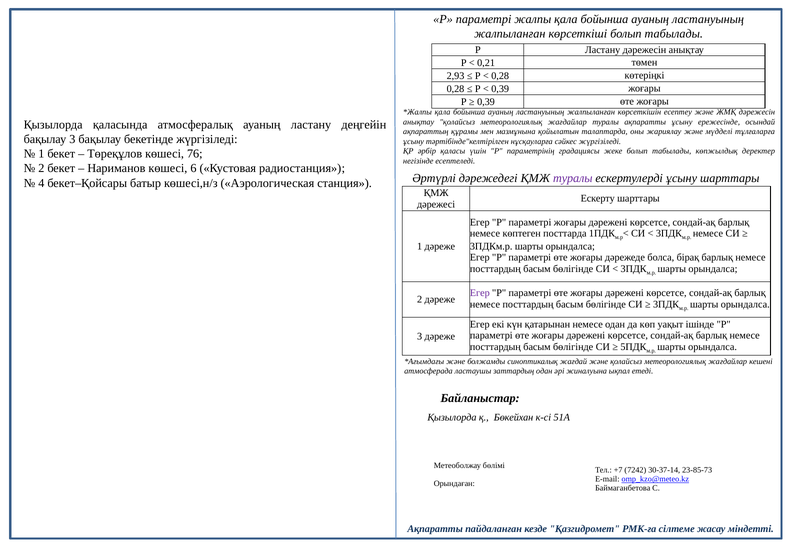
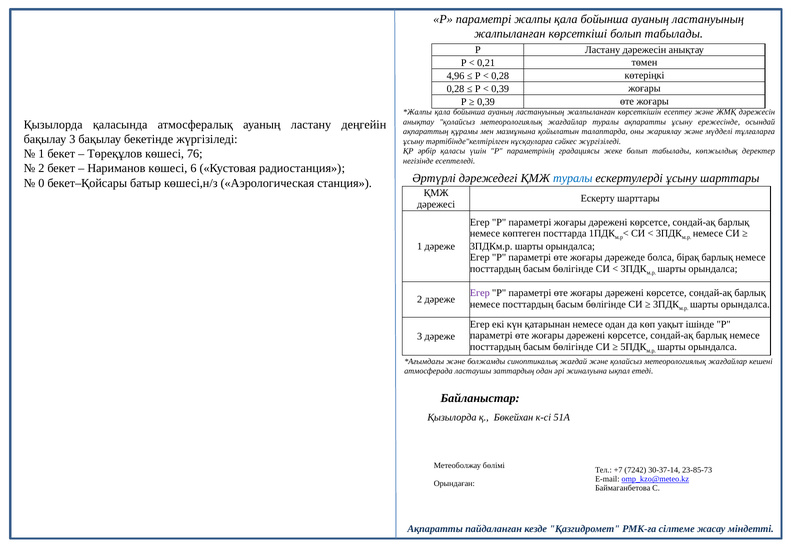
2,93: 2,93 -> 4,96 (456, 76)
туралы colour: purple -> blue (573, 178)
4: 4 -> 0 (41, 183)
